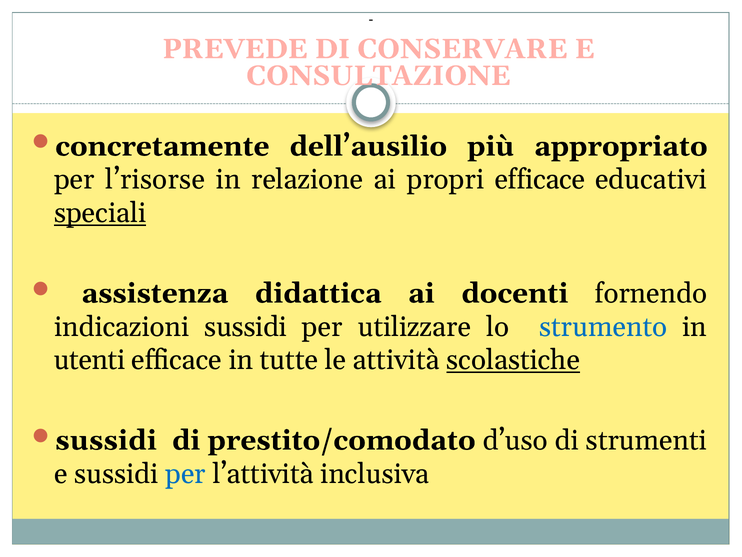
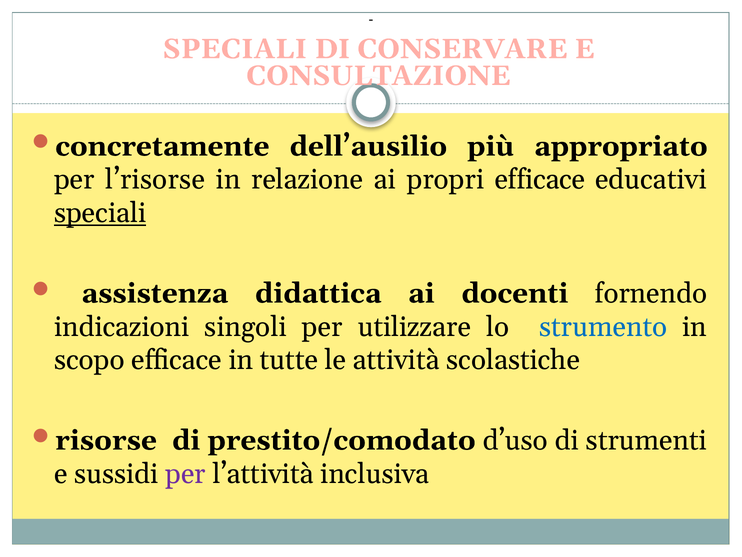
PREVEDE: PREVEDE -> SPECIALI (235, 49)
indicazioni sussidi: sussidi -> singoli (246, 327)
utenti: utenti -> scopo (89, 360)
scolastiche underline: present -> none (513, 360)
sussidi: sussidi -> risorse (106, 440)
per colour: blue -> purple (185, 473)
